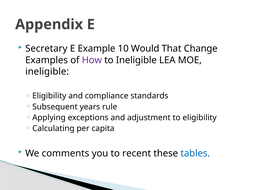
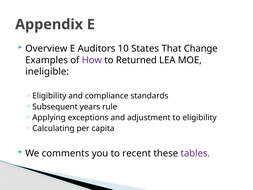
Secretary: Secretary -> Overview (46, 49)
Example: Example -> Auditors (97, 49)
Would: Would -> States (145, 49)
to Ineligible: Ineligible -> Returned (136, 60)
tables colour: blue -> purple (195, 153)
